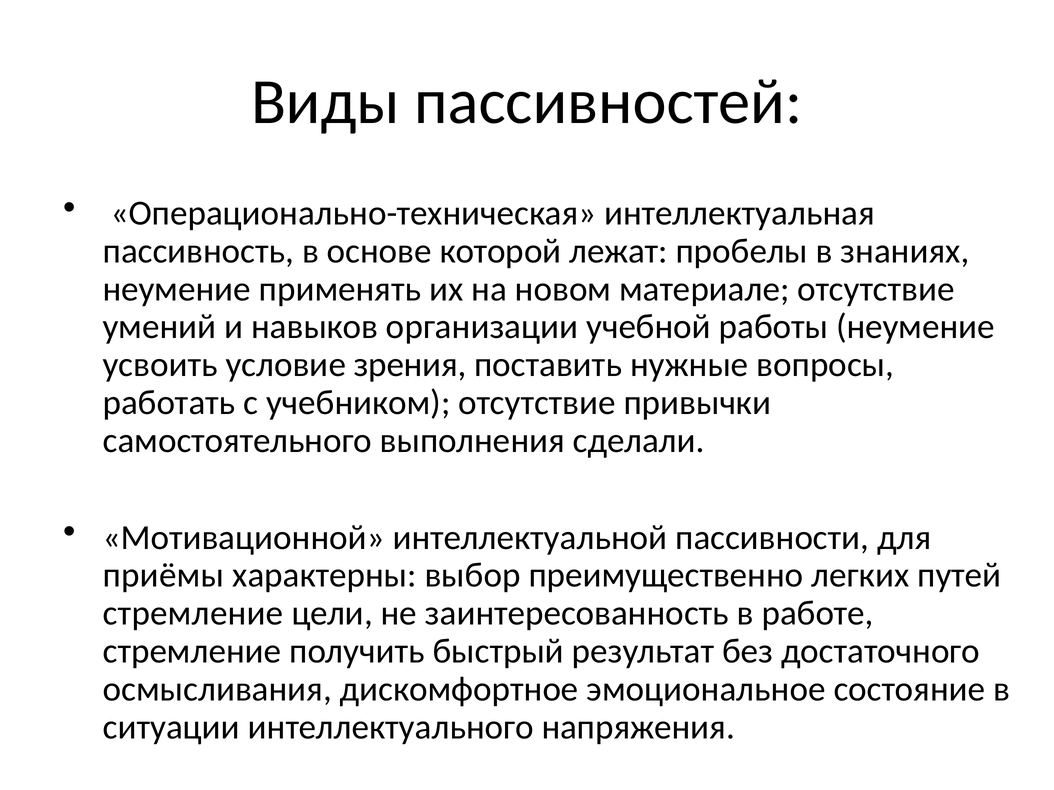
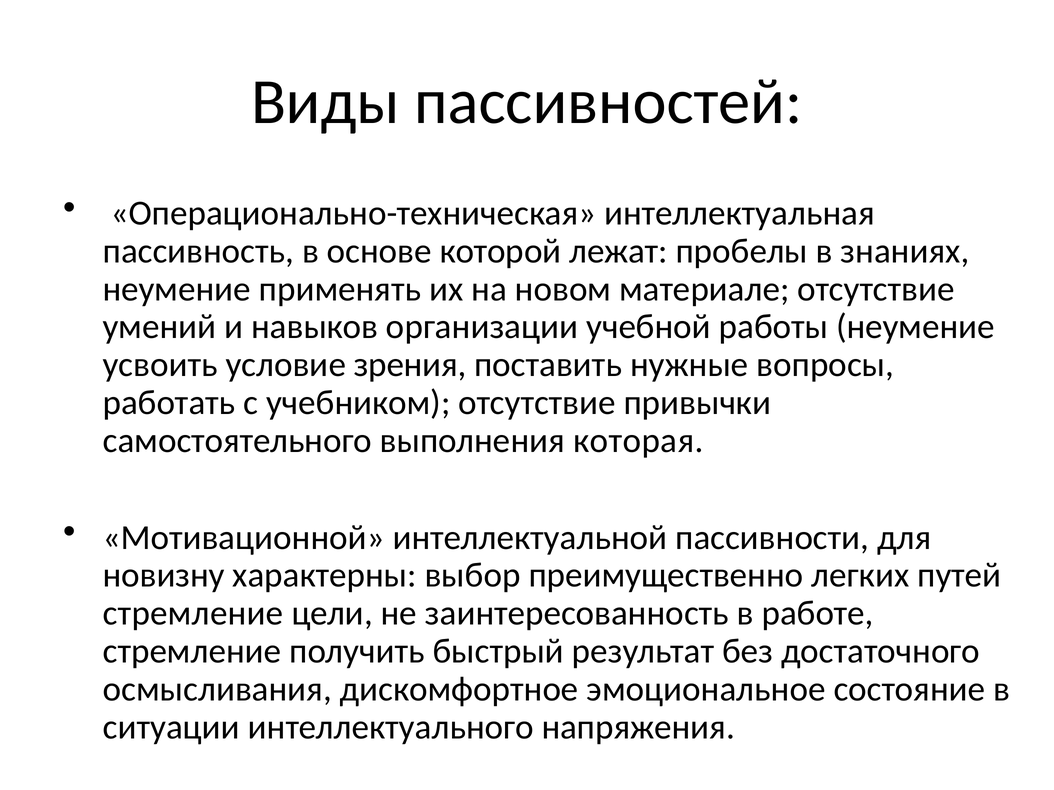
сделали: сделали -> которая (638, 441)
приёмы: приёмы -> новизну (164, 576)
